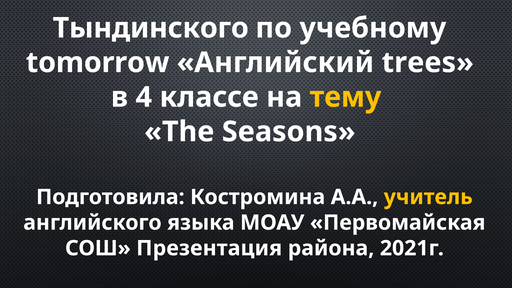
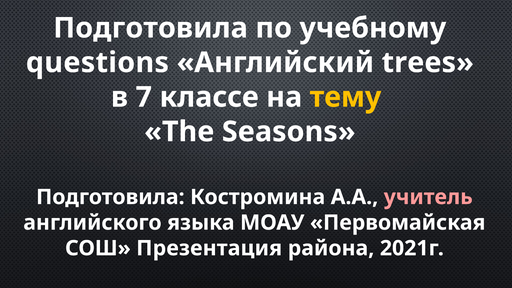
Тындинского: Тындинского -> Подготовила (151, 28)
tomorrow: tomorrow -> questions (97, 63)
4: 4 -> 7 (144, 97)
учитель colour: yellow -> pink (428, 197)
